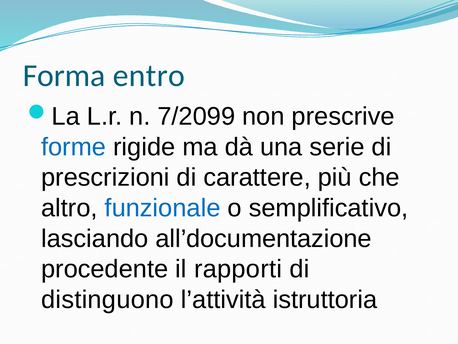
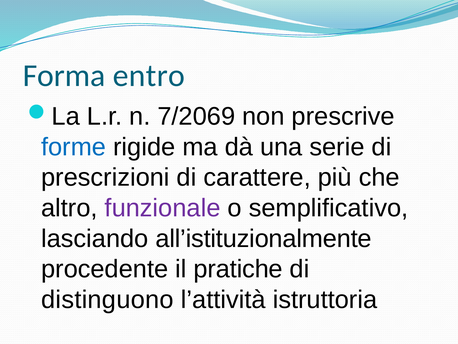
7/2099: 7/2099 -> 7/2069 (196, 116)
funzionale colour: blue -> purple (163, 208)
all’documentazione: all’documentazione -> all’istituzionalmente (264, 238)
rapporti: rapporti -> pratiche (238, 269)
